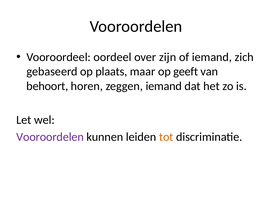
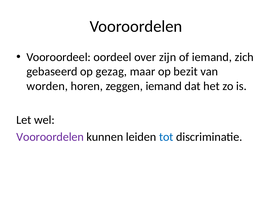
plaats: plaats -> gezag (111, 72)
geeft: geeft -> bezit (186, 72)
behoort: behoort -> worden (47, 86)
tot colour: orange -> blue (166, 137)
